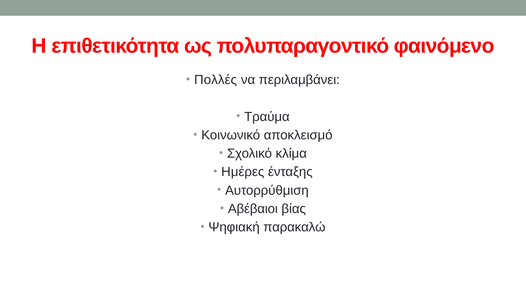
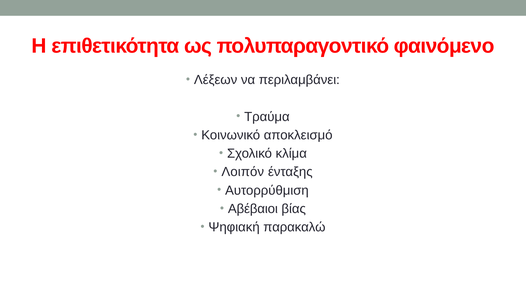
Πολλές: Πολλές -> Λέξεων (216, 80)
Ημέρες: Ημέρες -> Λοιπόν (243, 172)
